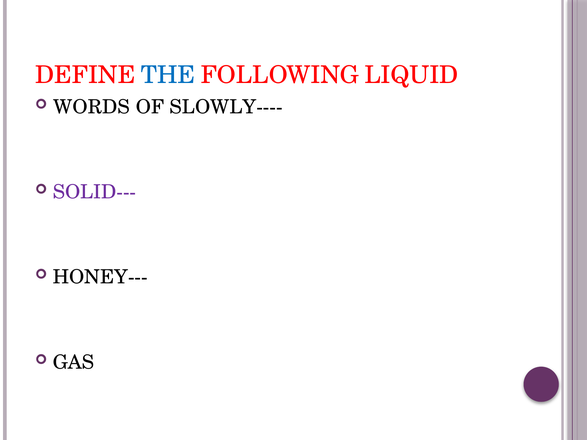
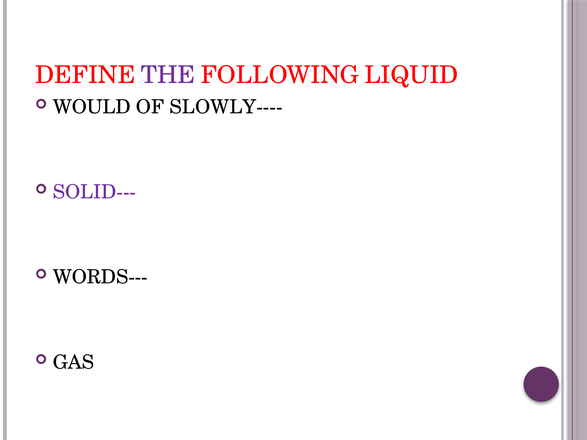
THE colour: blue -> purple (168, 75)
WORDS: WORDS -> WOULD (92, 107)
HONEY---: HONEY--- -> WORDS--- (100, 277)
